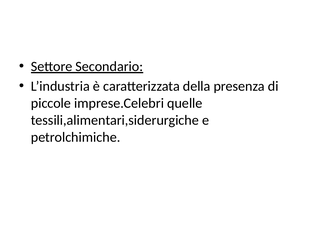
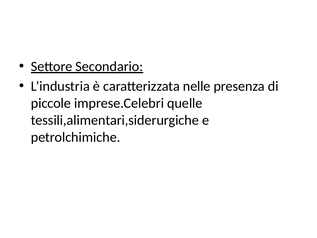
della: della -> nelle (197, 86)
